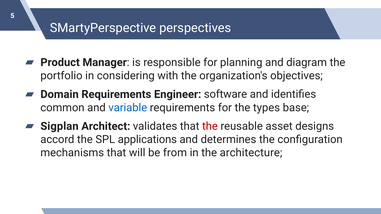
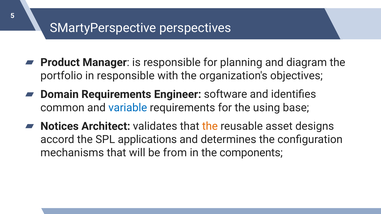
in considering: considering -> responsible (126, 76)
types: types -> using (267, 108)
Sigplan: Sigplan -> Notices (60, 126)
the colour: red -> orange (210, 126)
architecture: architecture -> components (251, 153)
